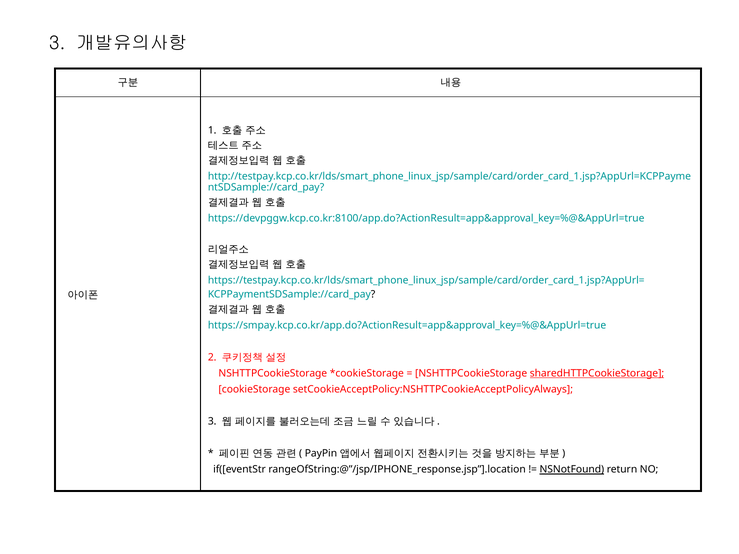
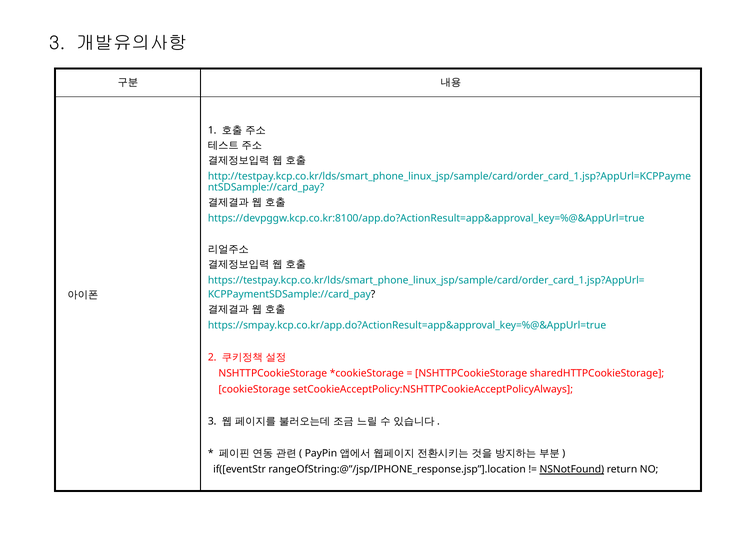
sharedHTTPCookieStorage underline: present -> none (597, 374)
